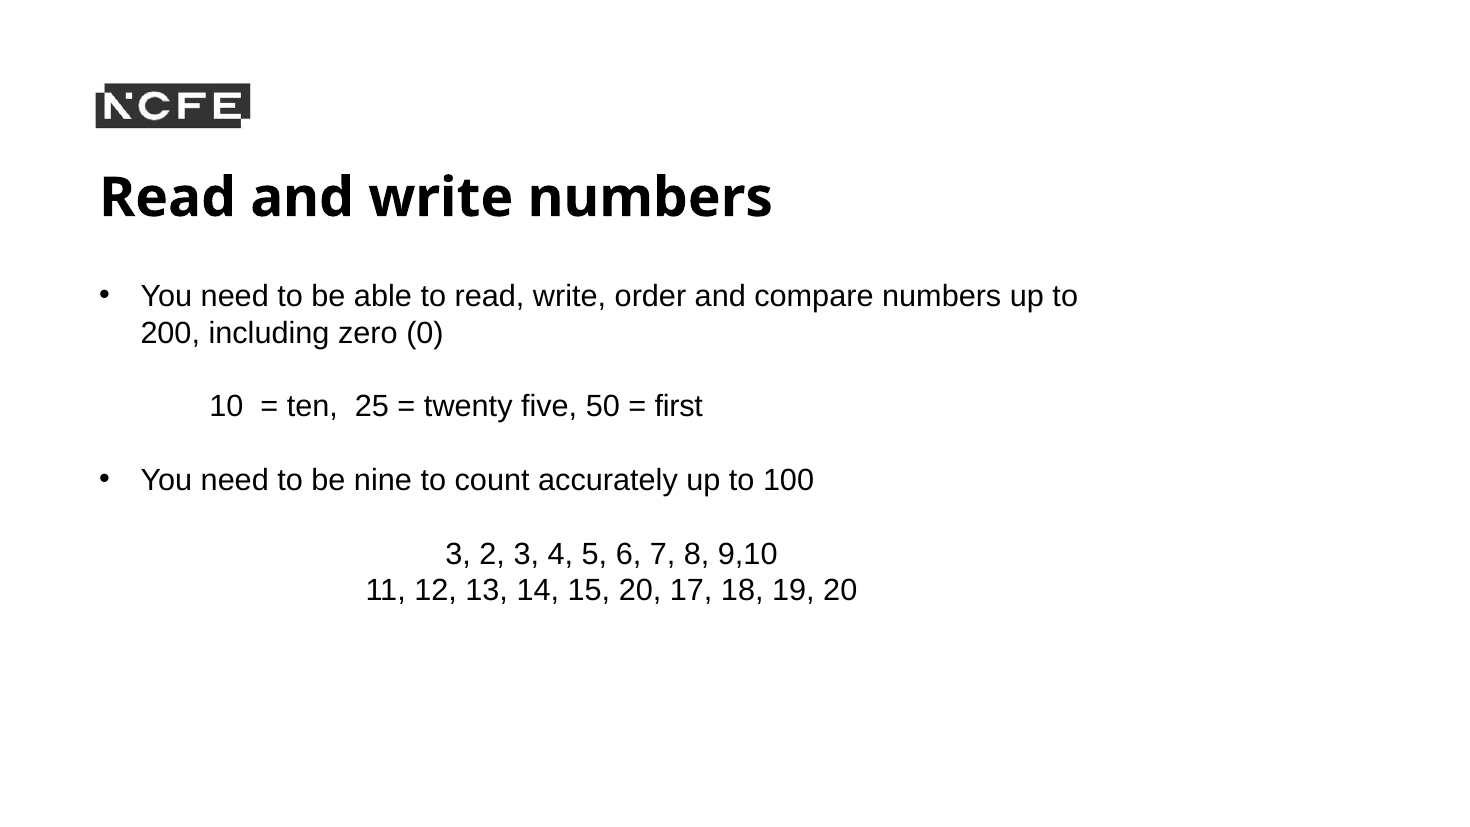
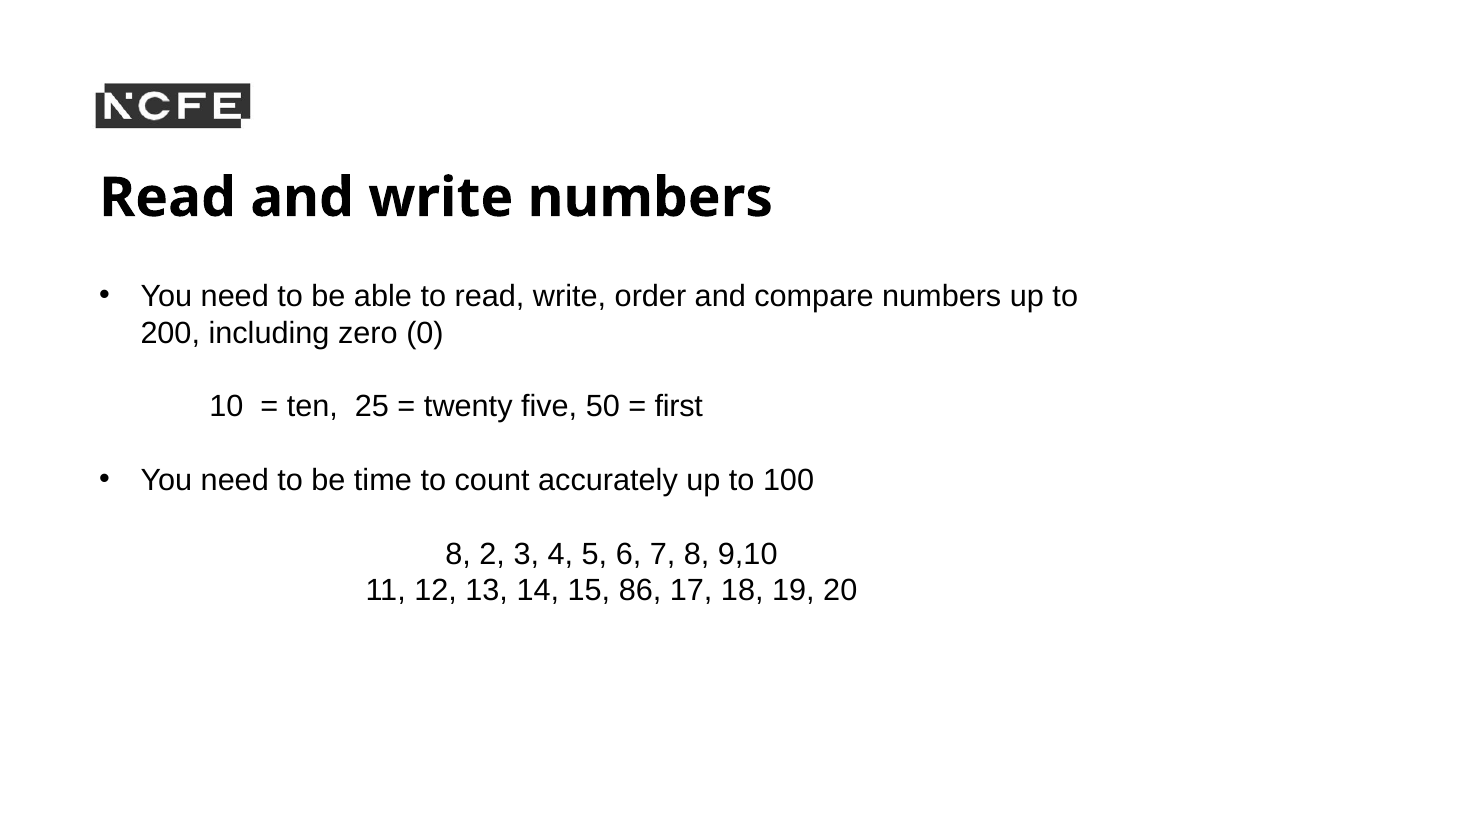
nine: nine -> time (383, 480)
3: 3 -> 8 (458, 554)
15 20: 20 -> 86 (640, 591)
